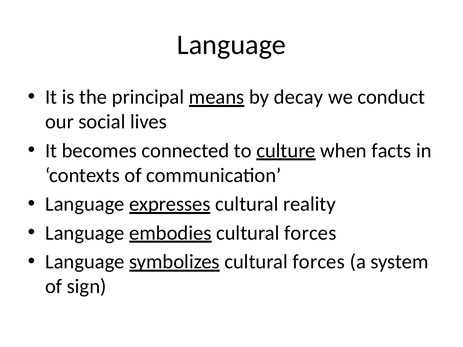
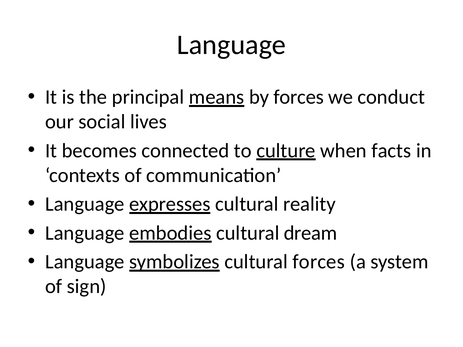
by decay: decay -> forces (299, 97)
forces: forces -> dream (311, 233)
